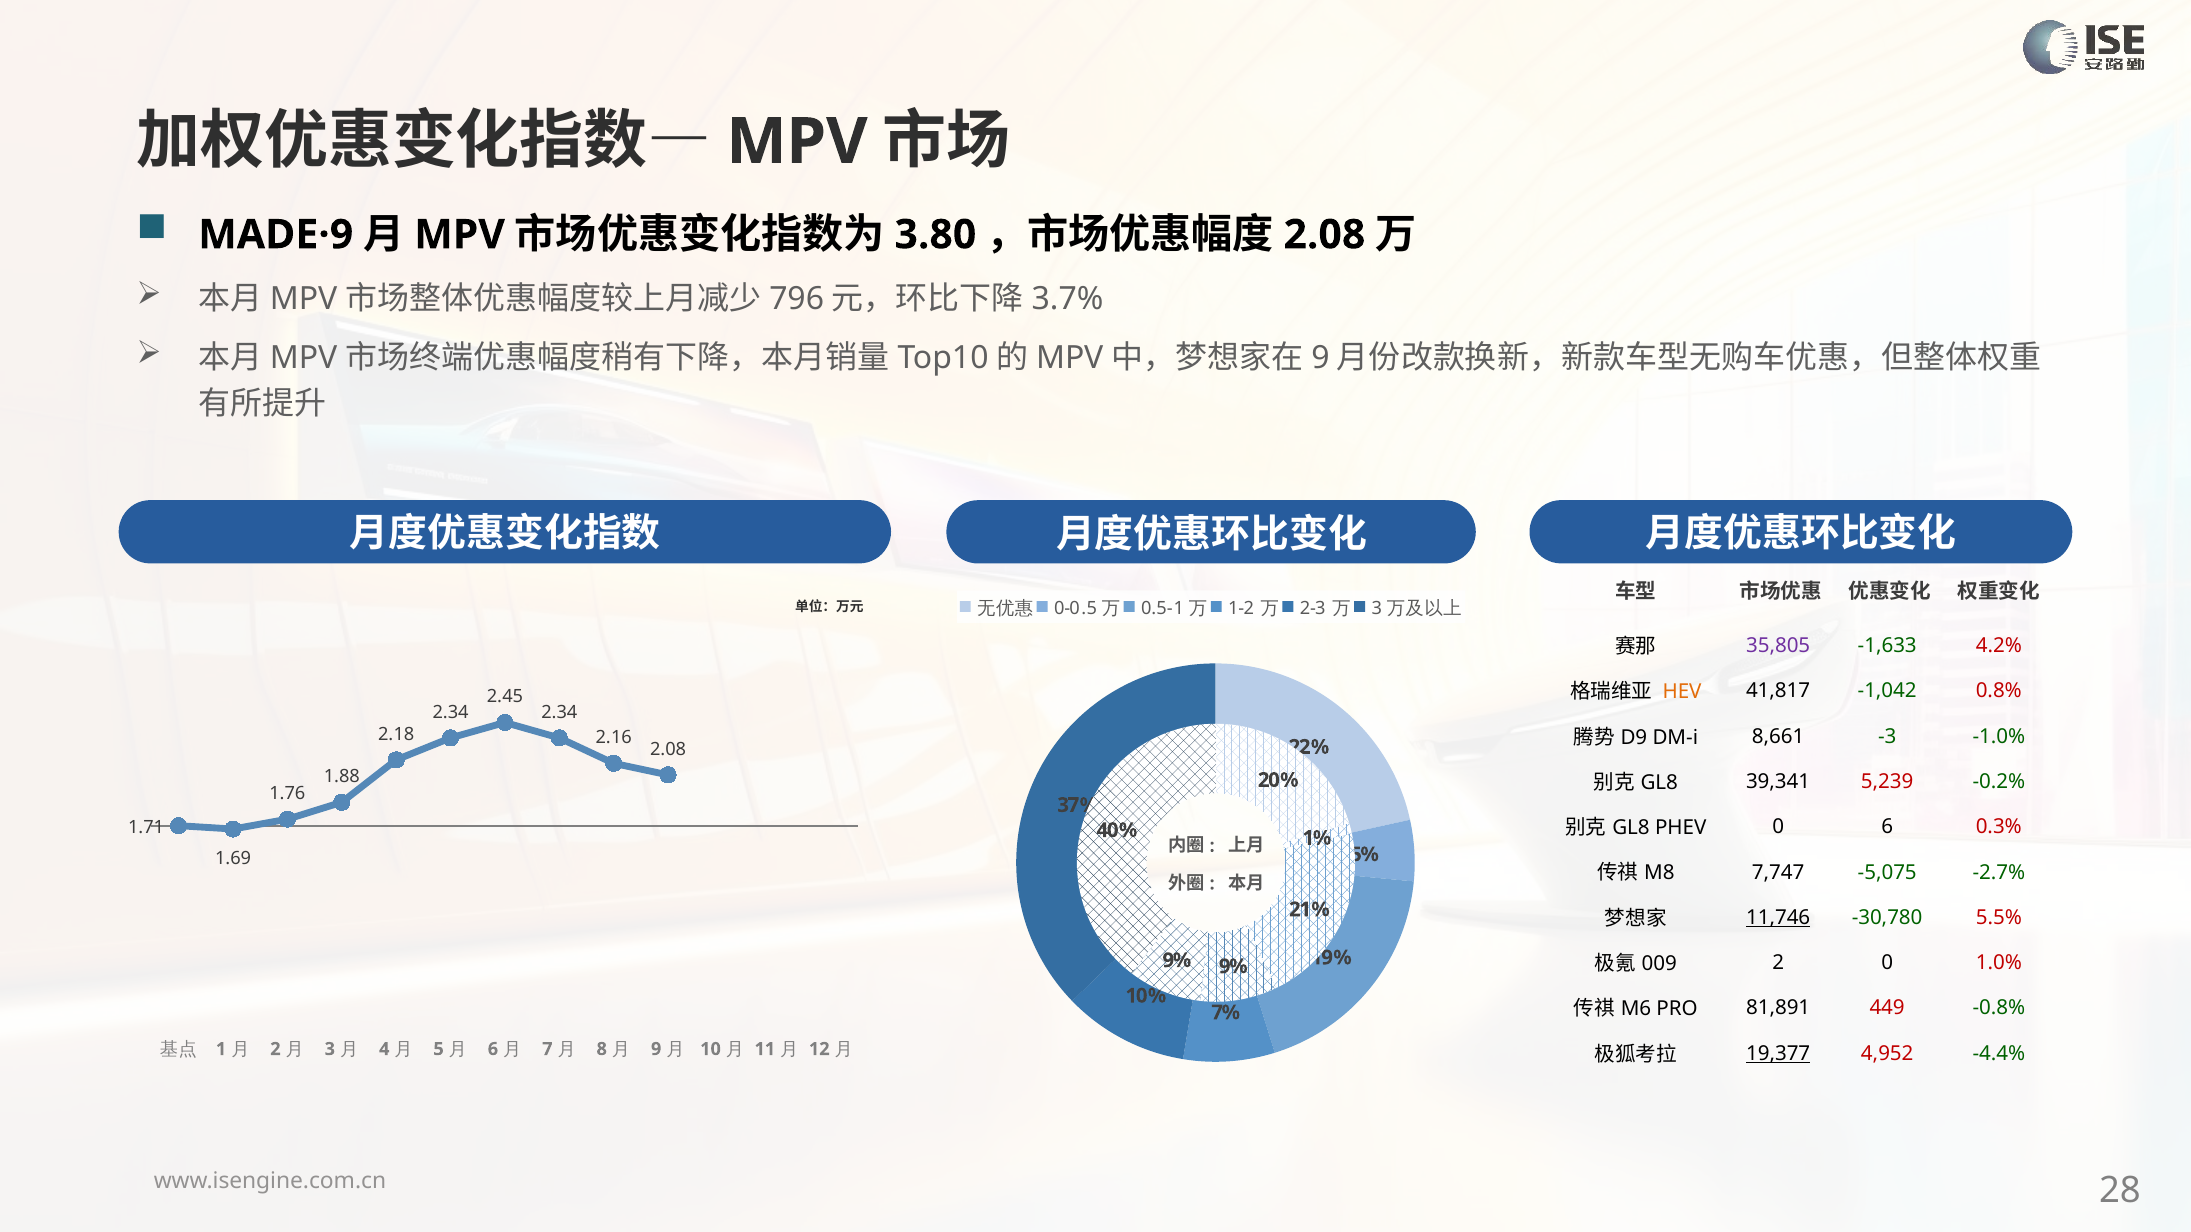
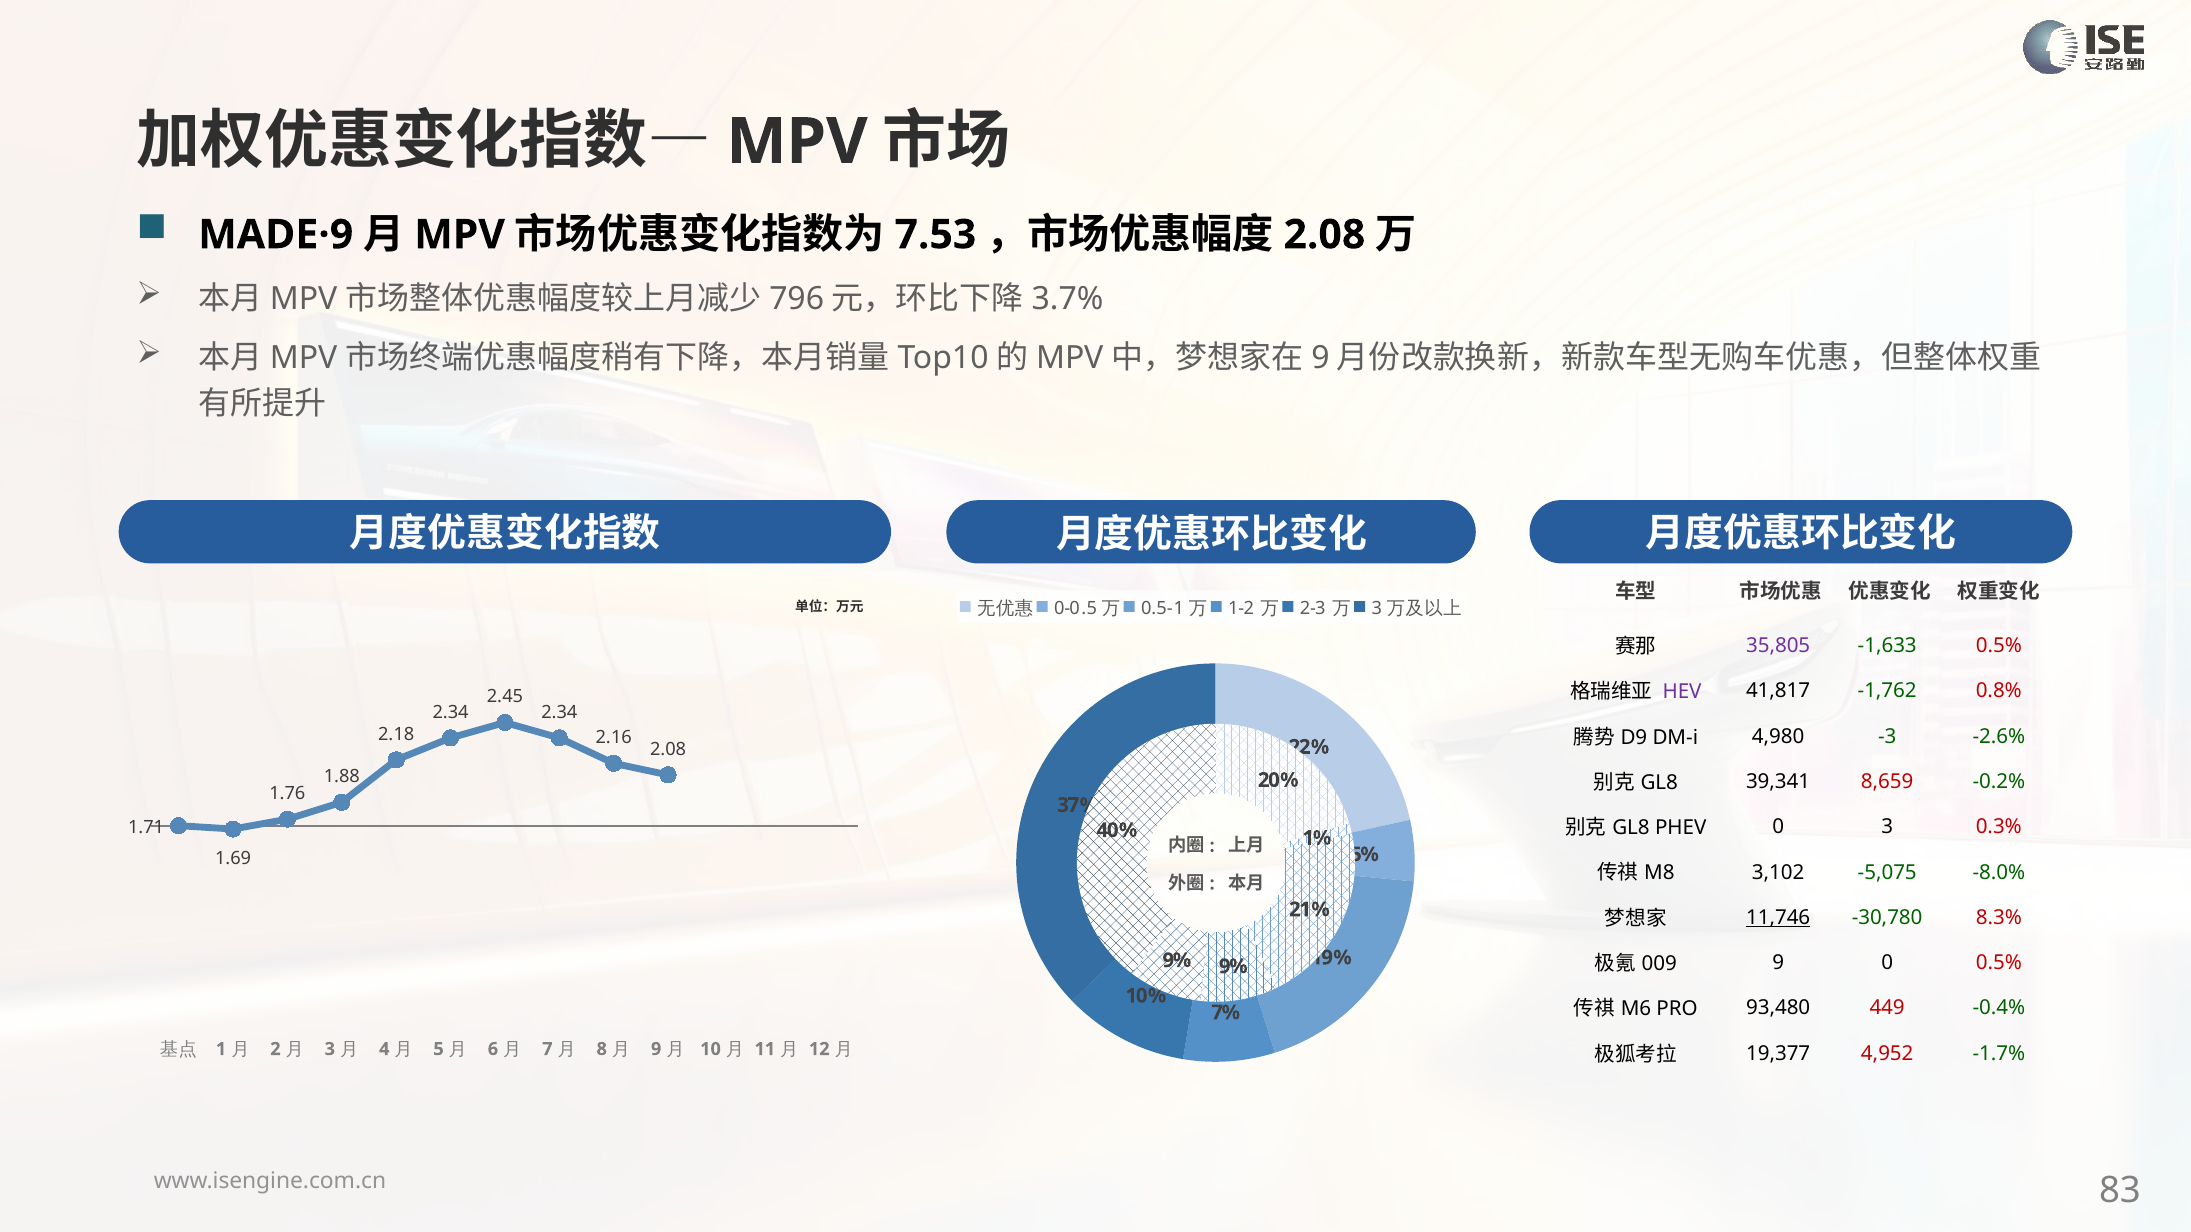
3.80: 3.80 -> 7.53 (935, 235)
-1,633 4.2%: 4.2% -> 0.5% (1999, 646)
HEV colour: orange -> purple (1682, 692)
-1,042: -1,042 -> -1,762 (1887, 691)
8,661: 8,661 -> 4,980 (1778, 737)
-1.0%: -1.0% -> -2.6% (1999, 737)
5,239: 5,239 -> 8,659 (1887, 782)
0 6: 6 -> 3 (1887, 827)
7,747: 7,747 -> 3,102 (1778, 873)
-2.7%: -2.7% -> -8.0% (1999, 873)
5.5%: 5.5% -> 8.3% (1999, 918)
2: 2 -> 9 (1778, 963)
0 1.0%: 1.0% -> 0.5% (1999, 963)
81,891: 81,891 -> 93,480 (1778, 1008)
-0.8%: -0.8% -> -0.4% (1999, 1008)
19,377 underline: present -> none (1778, 1054)
-4.4%: -4.4% -> -1.7% (1999, 1054)
28: 28 -> 83 (2120, 1191)
